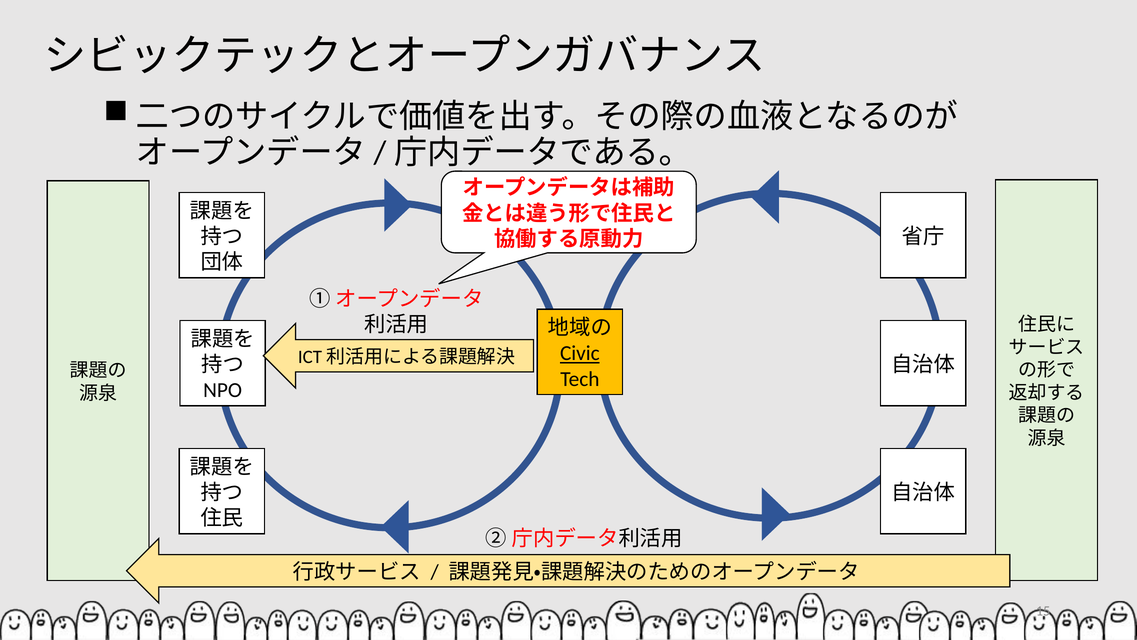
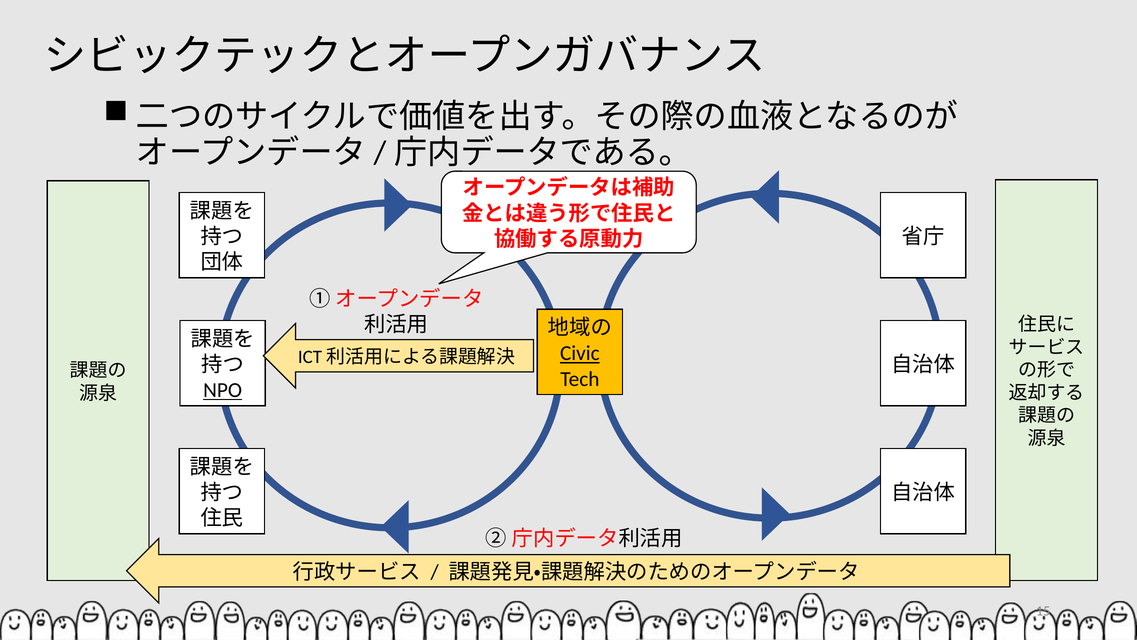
NPO underline: none -> present (223, 390)
